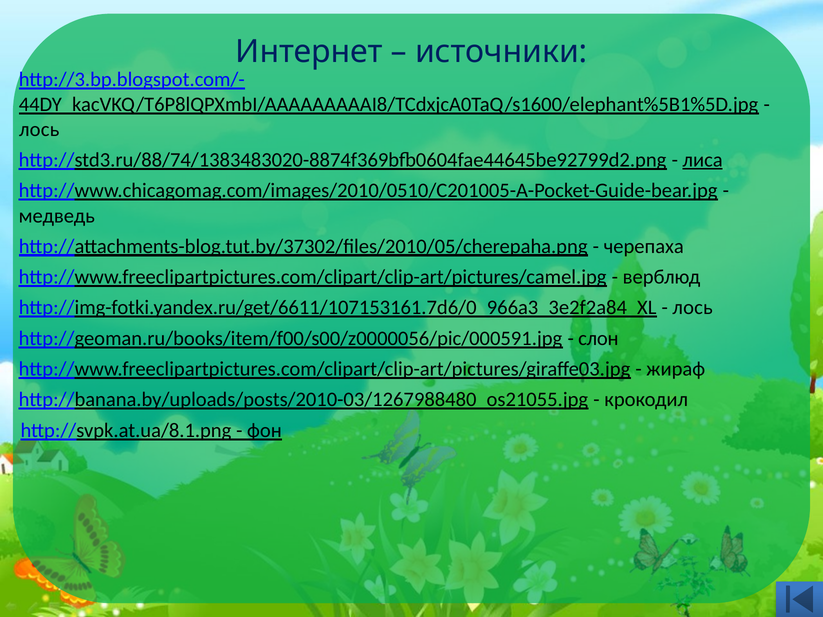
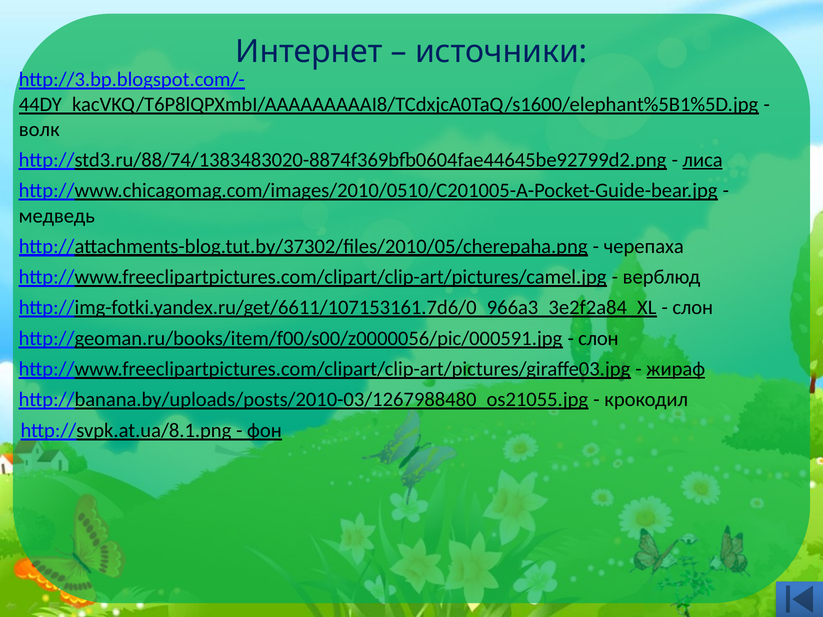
лось: лось -> волк (39, 130)
лось: лось -> слон (693, 308)
жираф underline: none -> present (676, 369)
